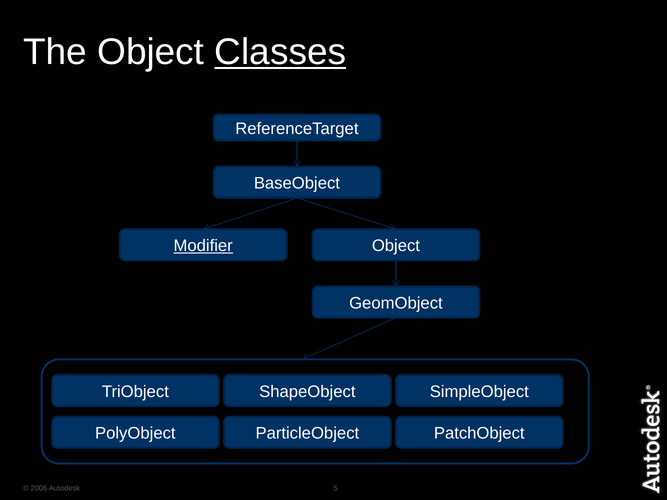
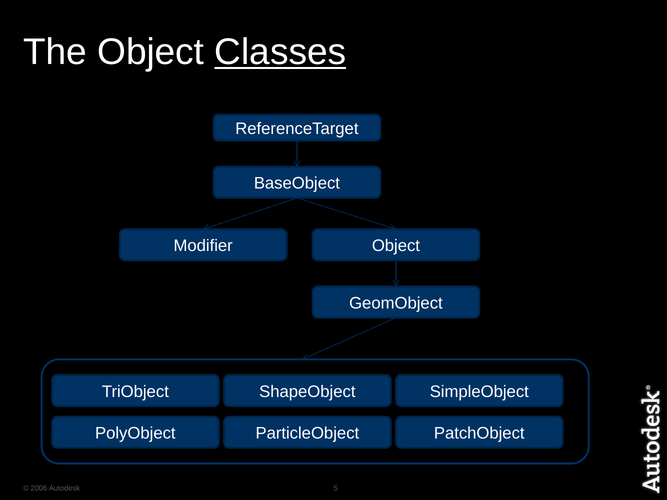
Modifier underline: present -> none (203, 246)
